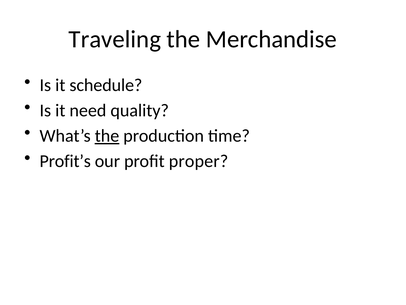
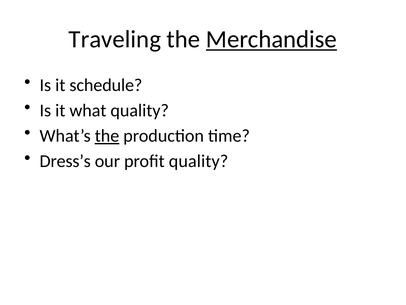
Merchandise underline: none -> present (271, 39)
need: need -> what (88, 110)
Profit’s: Profit’s -> Dress’s (65, 161)
profit proper: proper -> quality (199, 161)
